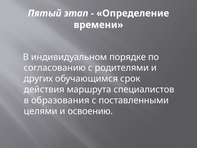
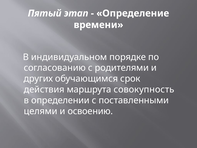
специалистов: специалистов -> совокупность (144, 89)
образования: образования -> определении (60, 100)
